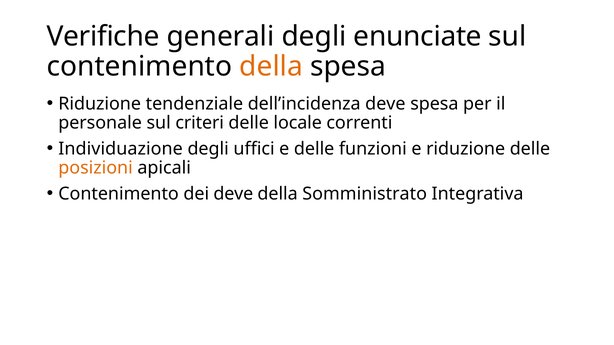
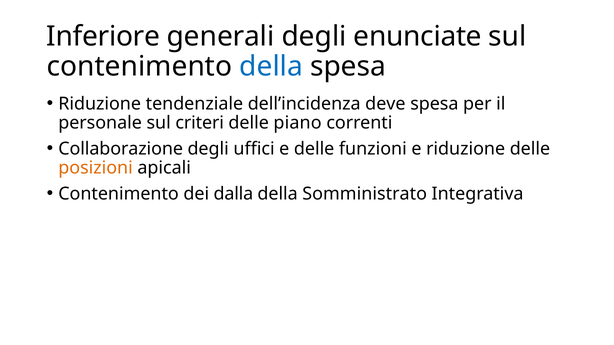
Verifiche: Verifiche -> Inferiore (103, 36)
della colour: orange -> blue (271, 67)
locale: locale -> piano (298, 123)
Individuazione: Individuazione -> Collaborazione (121, 149)
dei deve: deve -> dalla (233, 194)
